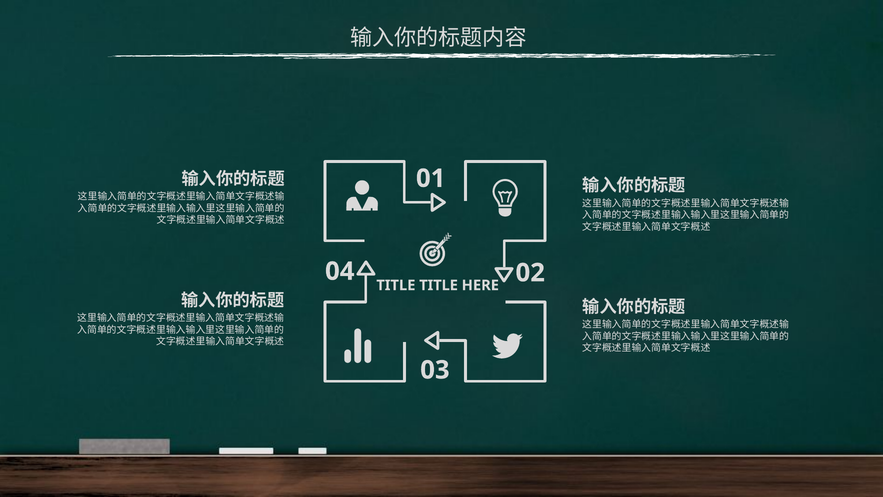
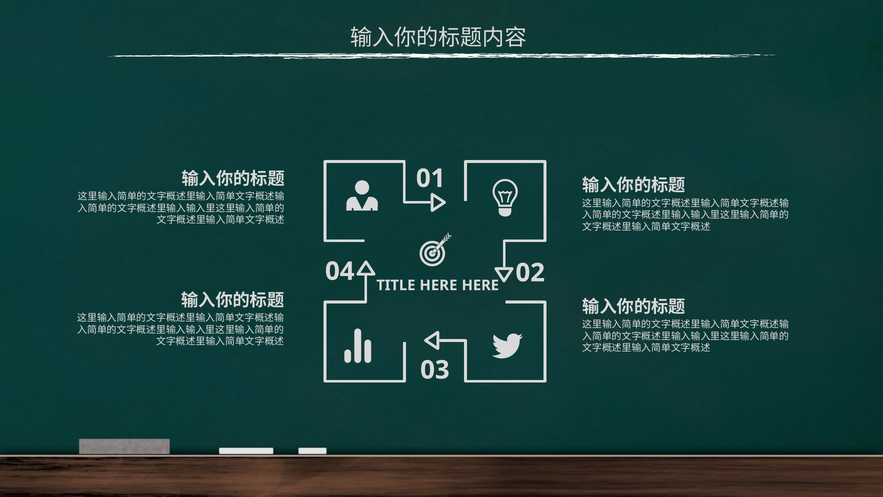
TITLE TITLE: TITLE -> HERE (438, 285)
